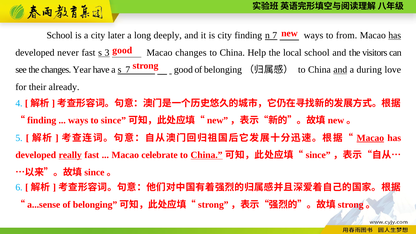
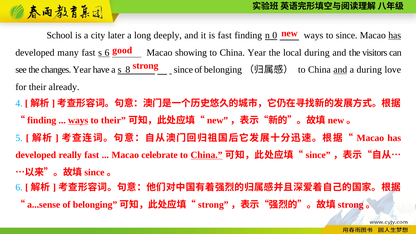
is city: city -> fast (225, 35)
n 7: 7 -> 0 (275, 35)
to from: from -> since (347, 35)
never: never -> many (68, 53)
s 3: 3 -> 6 (107, 53)
Macao changes: changes -> showing (191, 53)
China Help: Help -> Year (257, 53)
local school: school -> during (317, 53)
s 7: 7 -> 8 (128, 70)
good: good -> since (183, 70)
ways underline: none -> present (78, 120)
to since: since -> their (113, 120)
Macao underline: present -> none (370, 138)
really underline: present -> none (70, 155)
